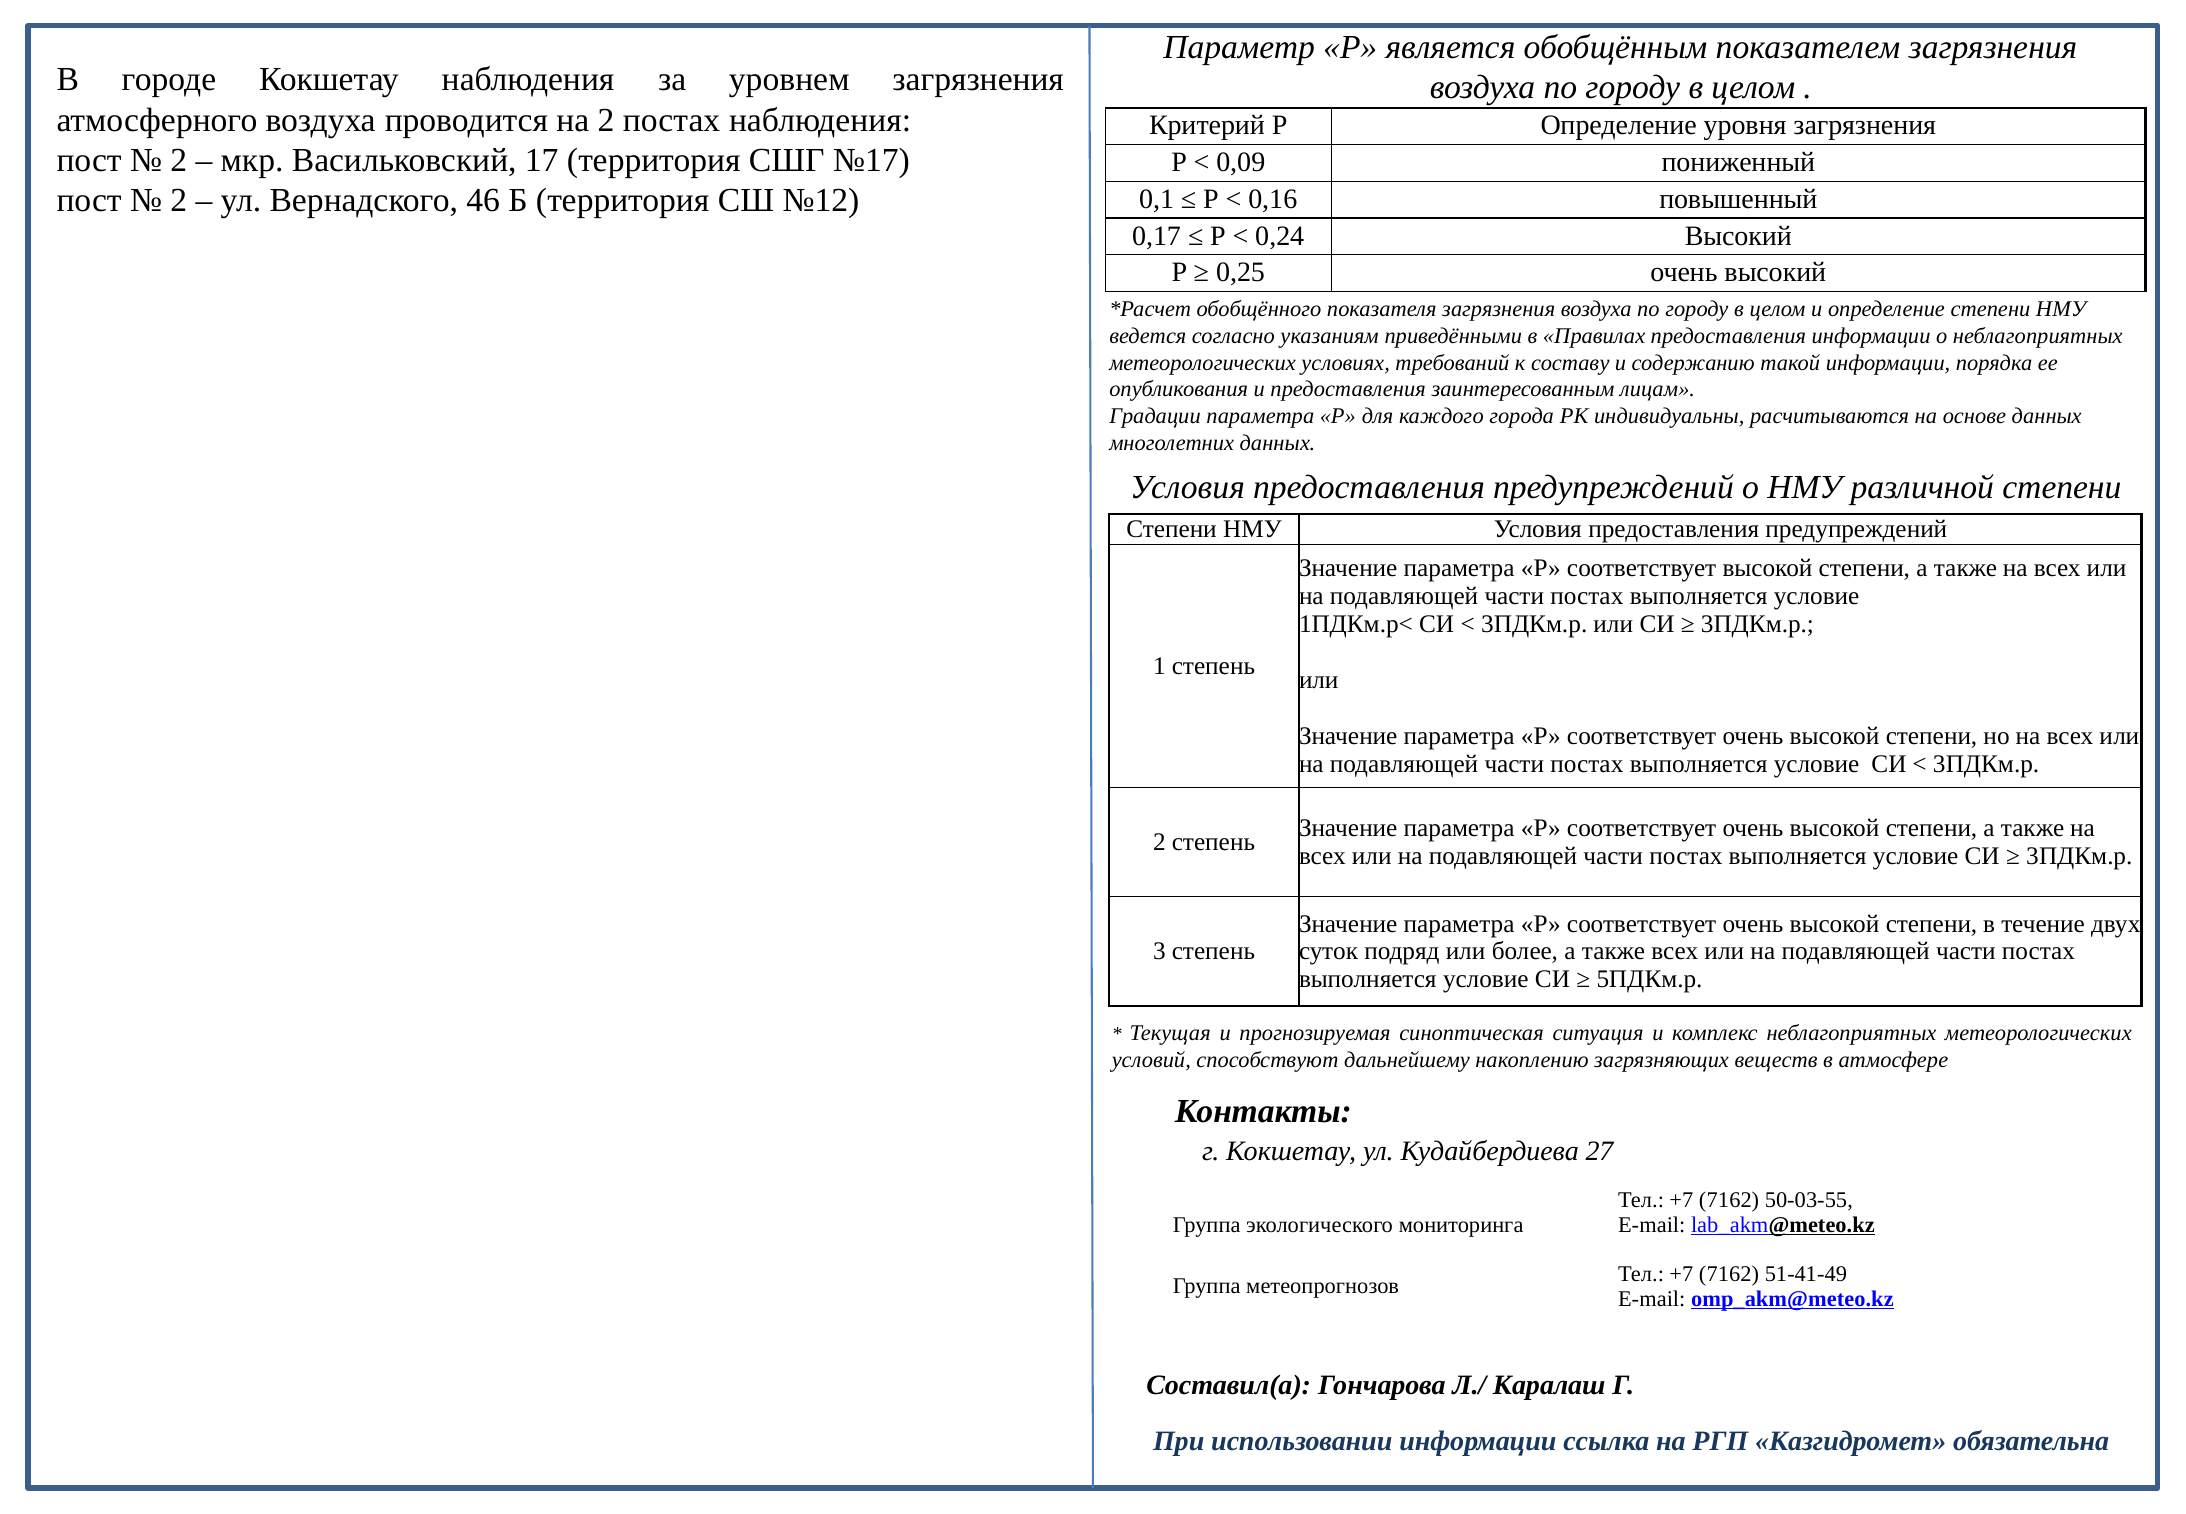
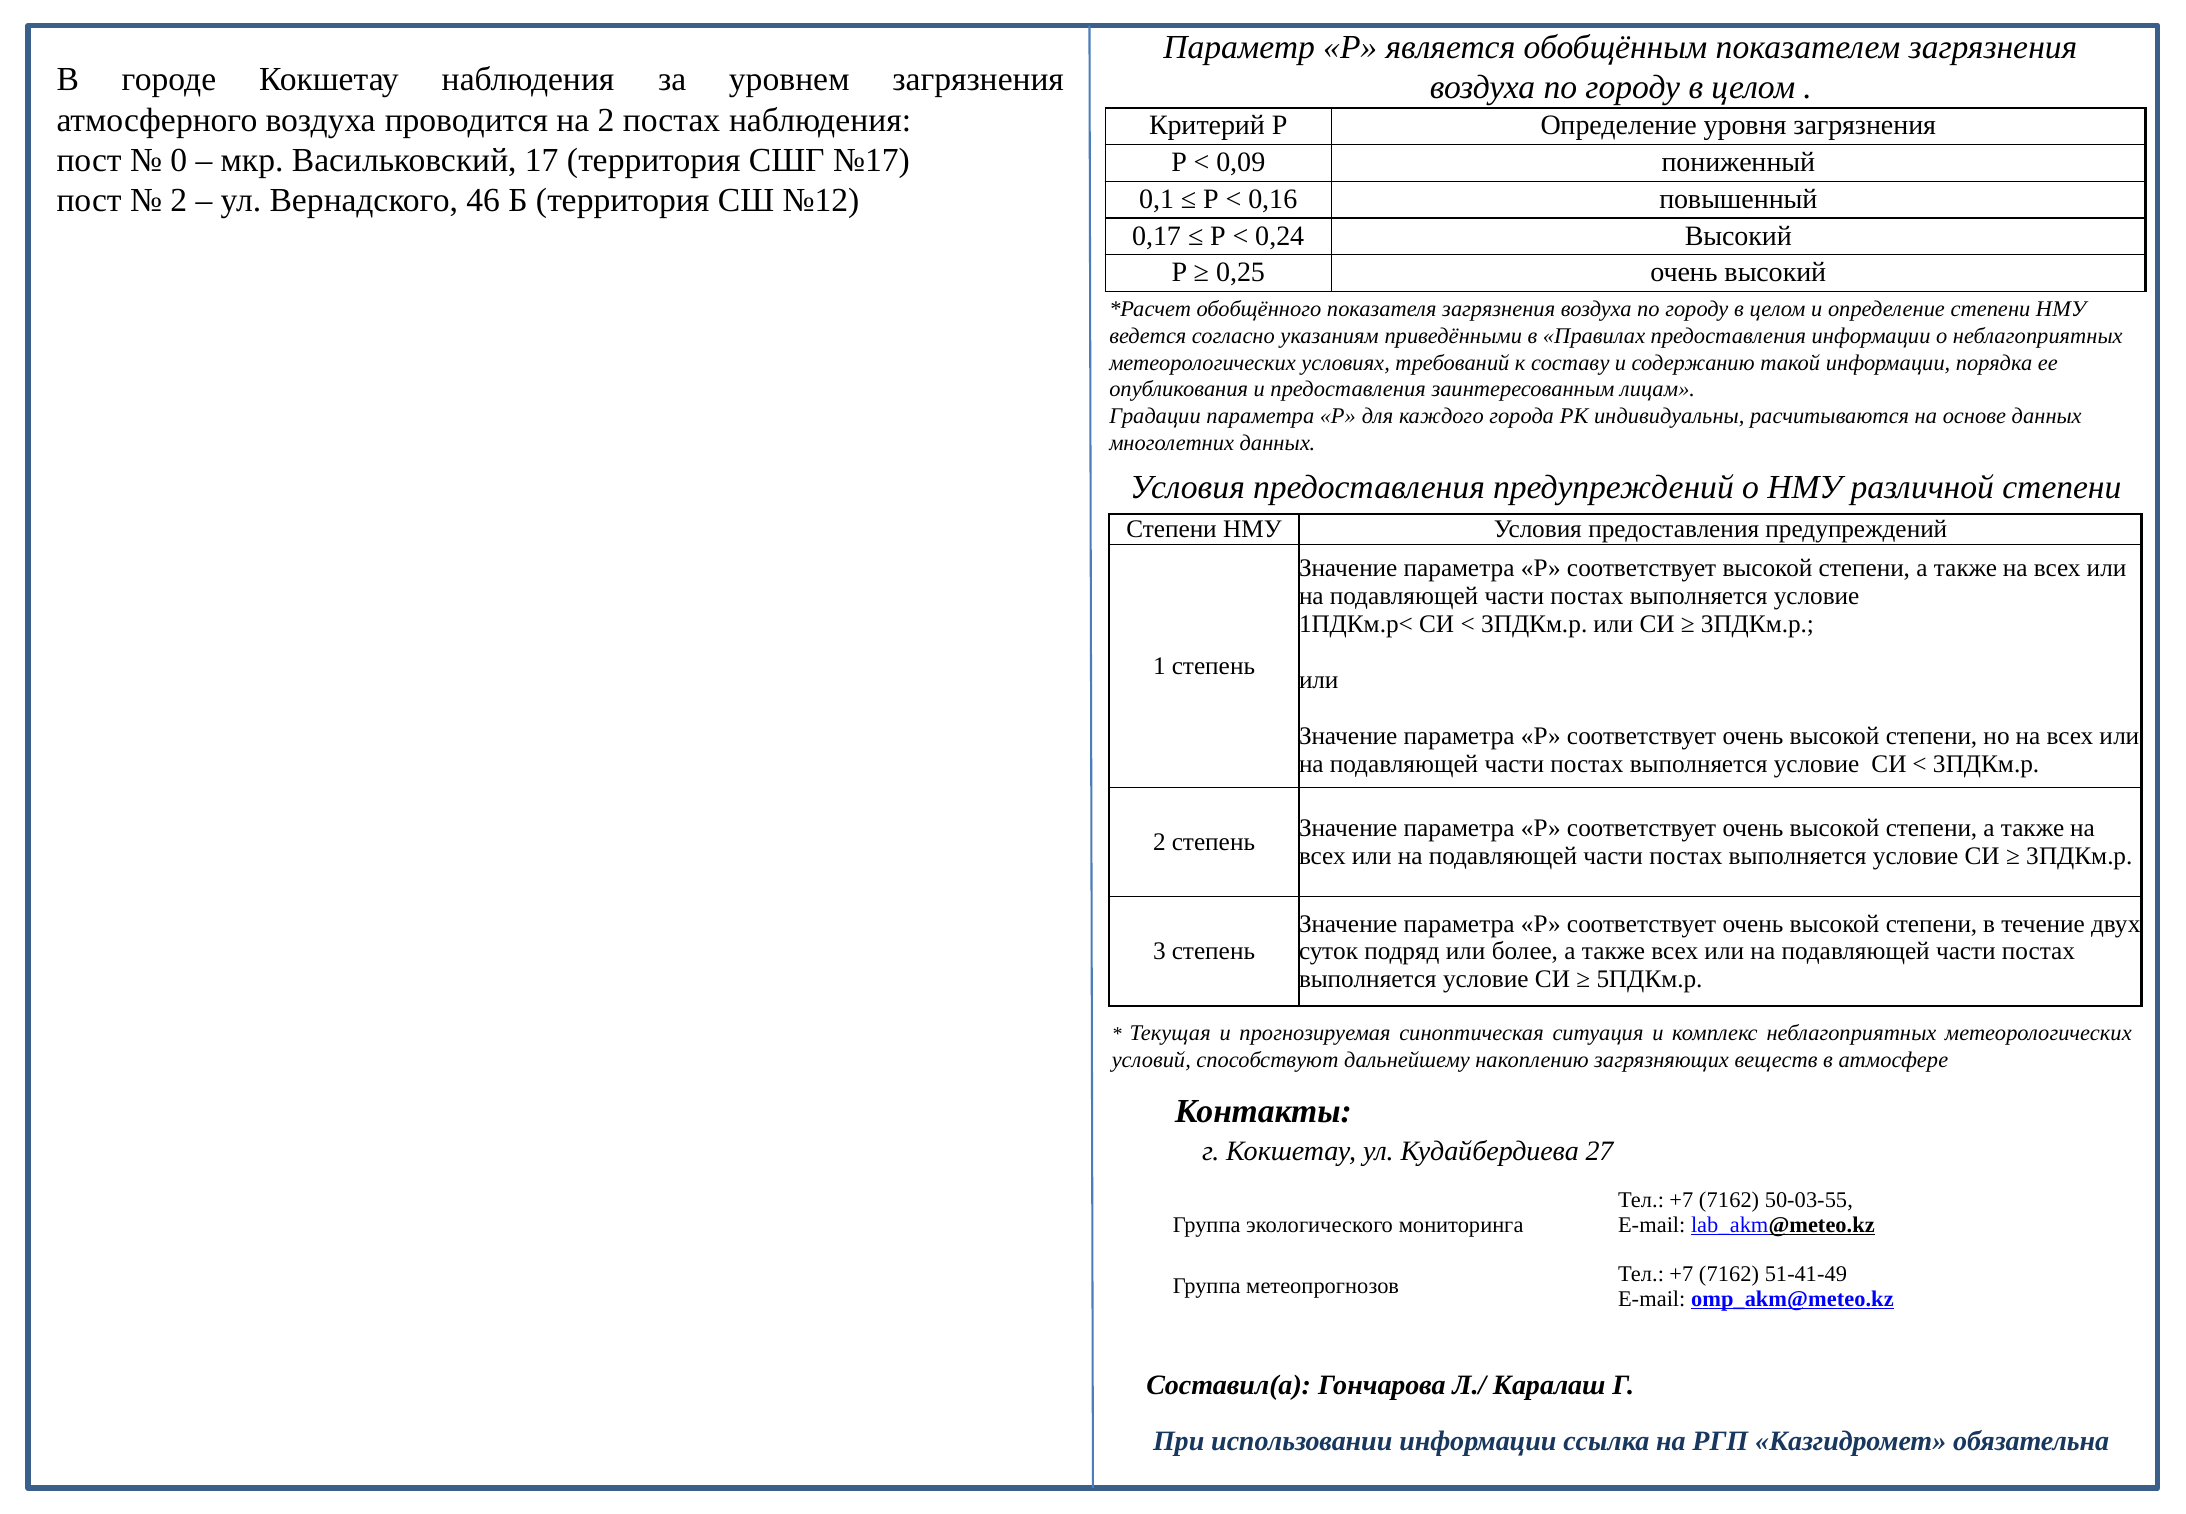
2: 2 -> 0 (179, 160)
